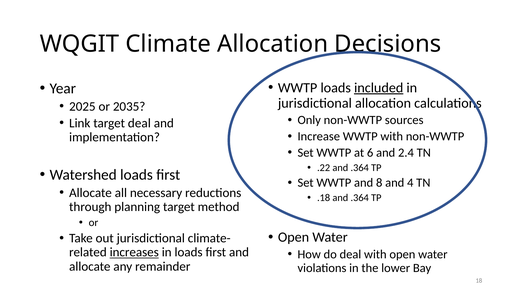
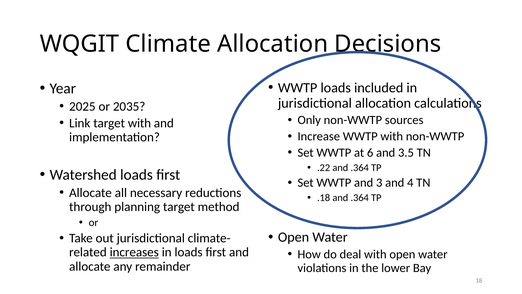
included underline: present -> none (379, 88)
target deal: deal -> with (139, 123)
2.4: 2.4 -> 3.5 (406, 152)
8: 8 -> 3 (379, 183)
